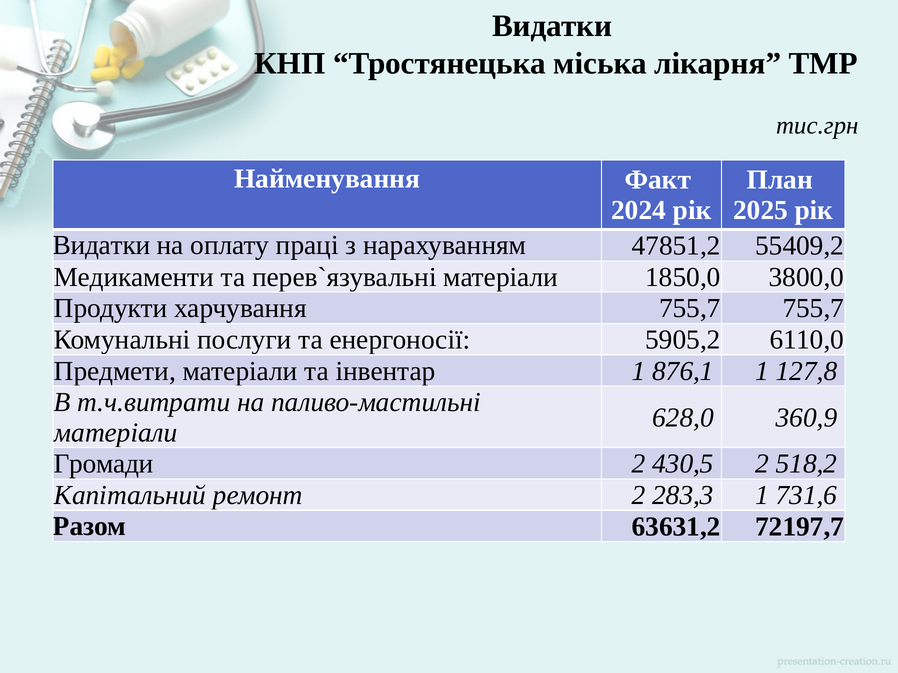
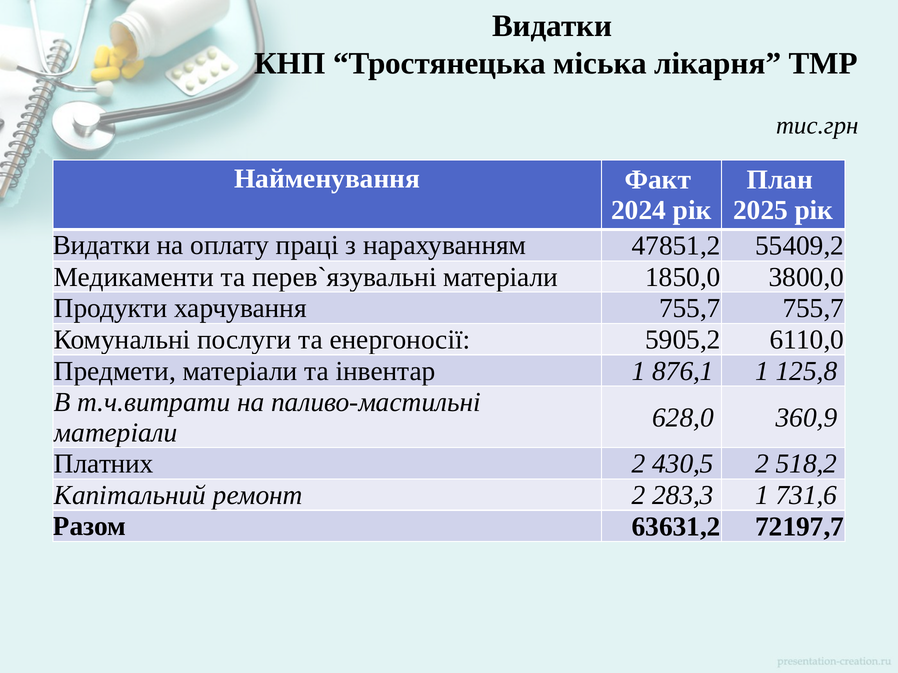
127,8: 127,8 -> 125,8 (806, 371)
Громади: Громади -> Платних (104, 464)
